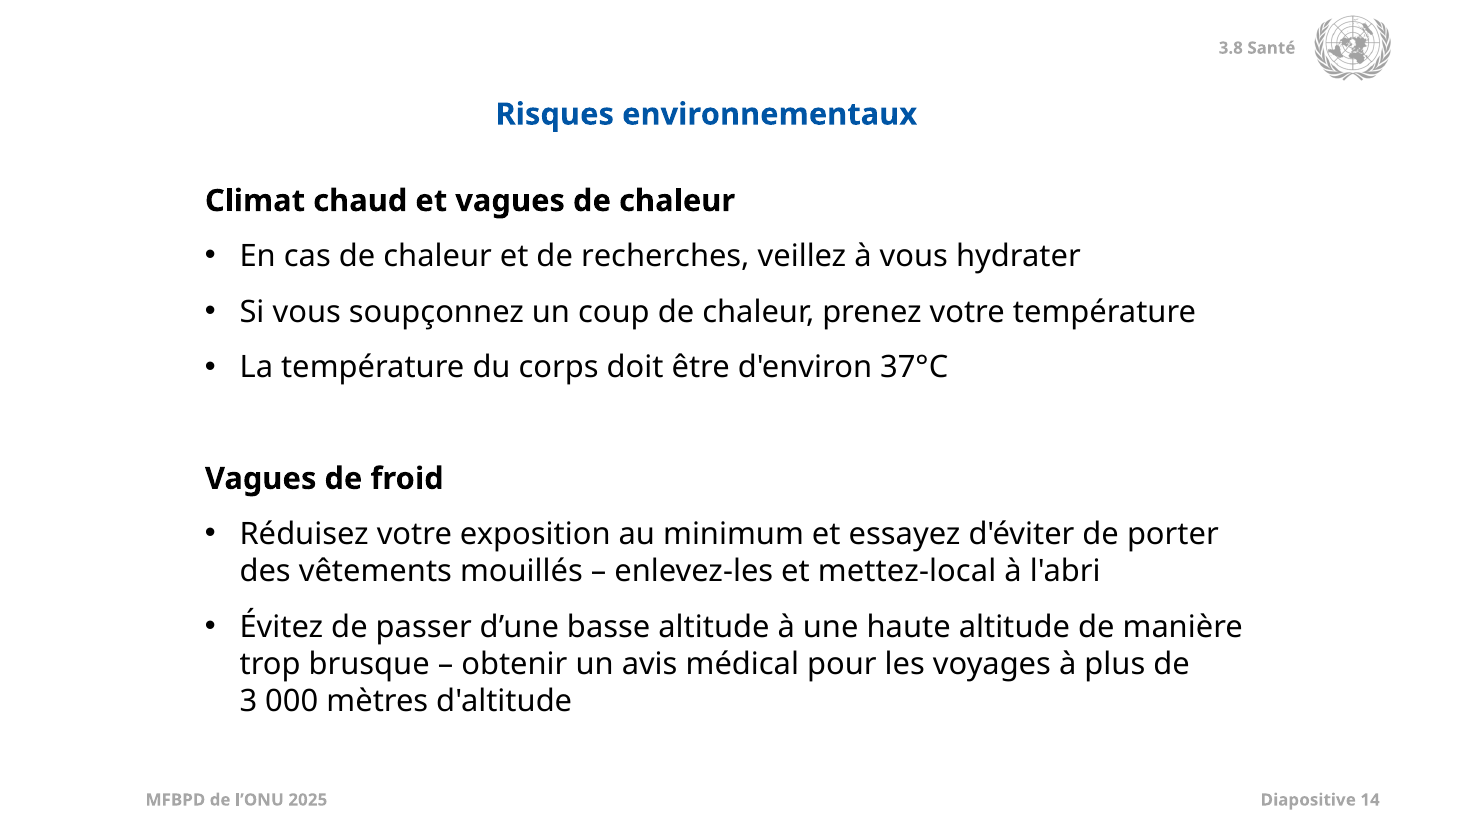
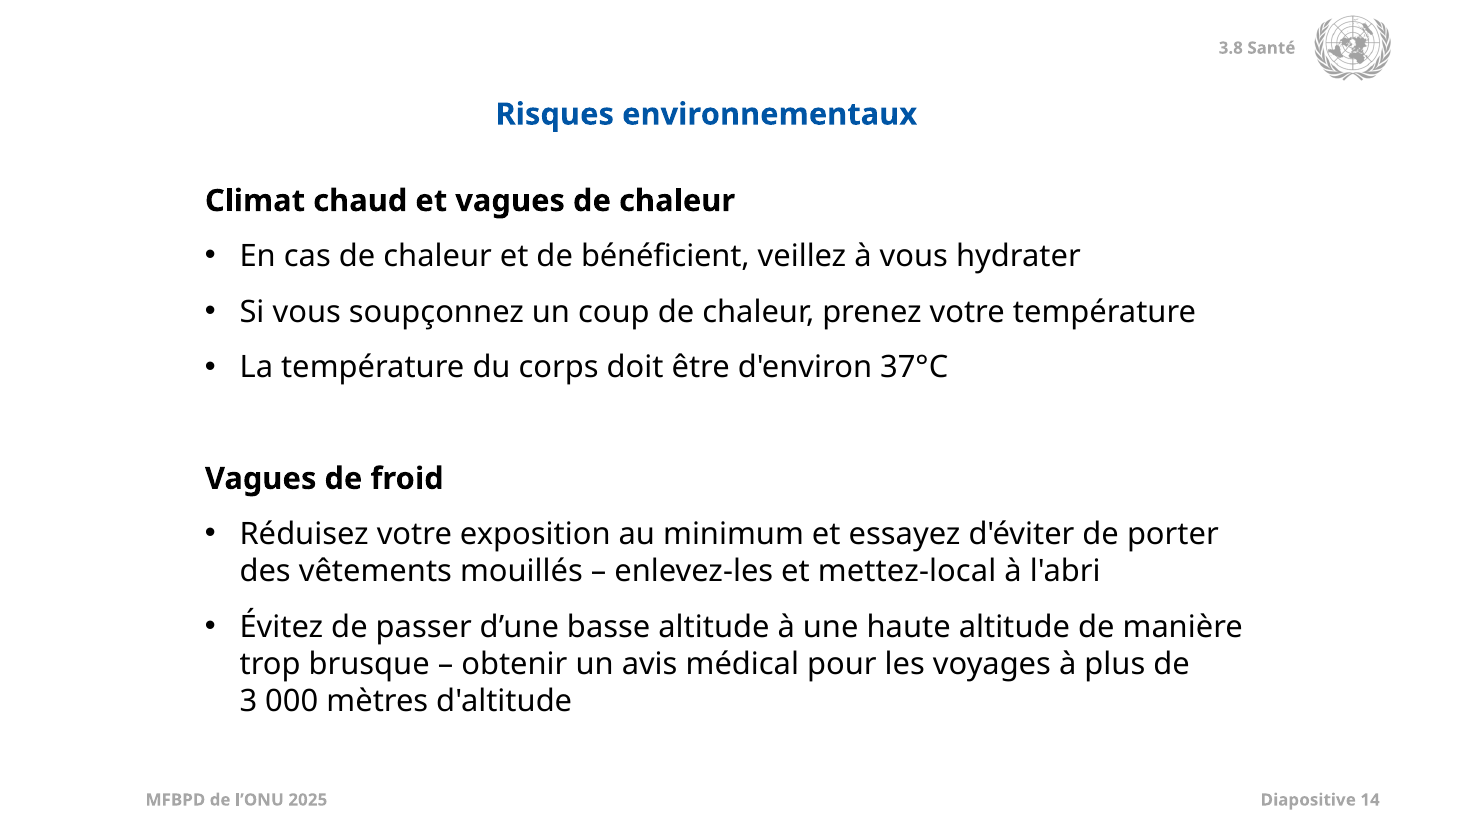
recherches: recherches -> bénéficient (665, 256)
